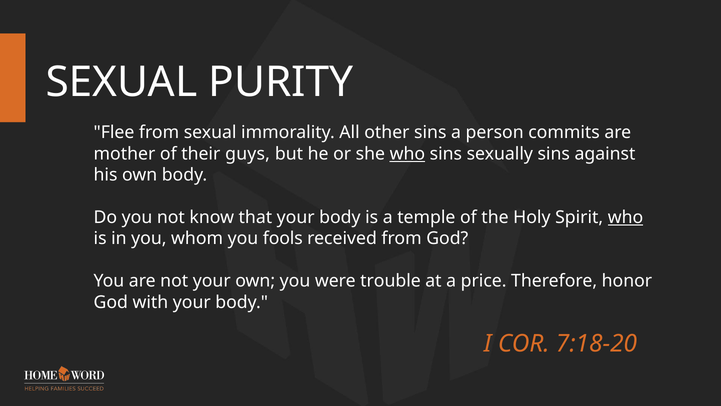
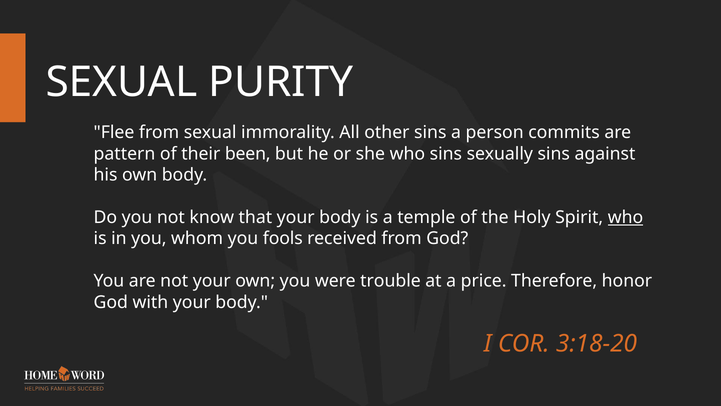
mother: mother -> pattern (124, 154)
guys: guys -> been (248, 154)
who underline: present -> none (407, 154)
7:18-20: 7:18-20 -> 3:18-20 (596, 343)
